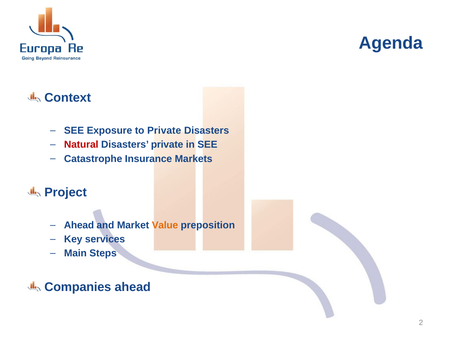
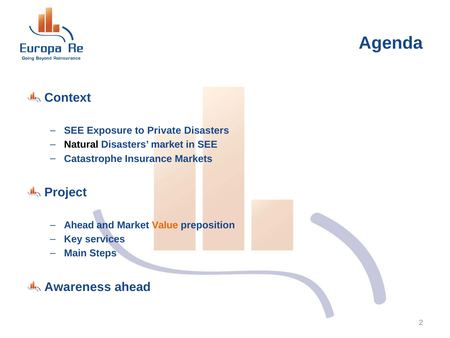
Natural colour: red -> black (81, 144)
Disasters private: private -> market (167, 144)
Companies: Companies -> Awareness (78, 287)
